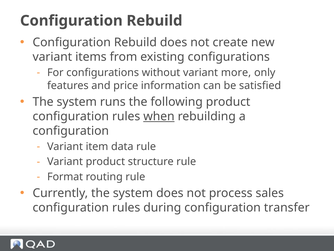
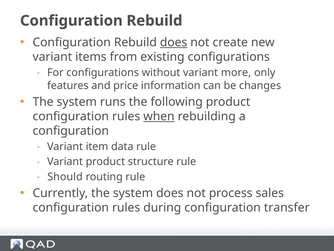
does underline: none -> present (174, 42)
satisfied: satisfied -> changes (260, 85)
Format: Format -> Should (65, 176)
